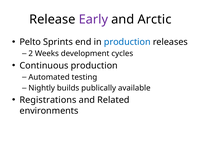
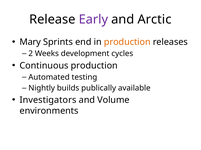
Pelto: Pelto -> Mary (30, 42)
production colour: blue -> orange (127, 42)
Registrations: Registrations -> Investigators (48, 100)
Related: Related -> Volume (113, 100)
